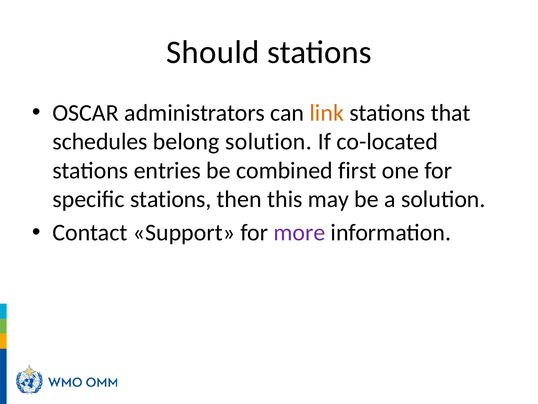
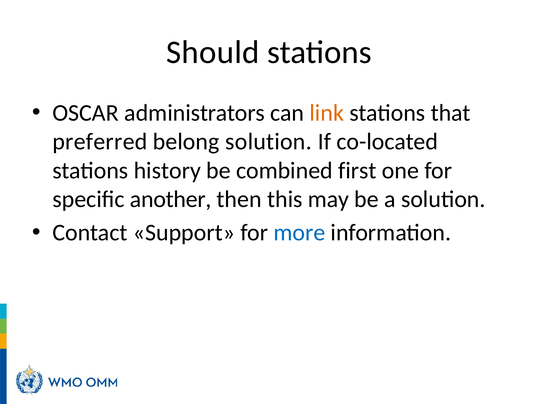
schedules: schedules -> preferred (100, 142)
entries: entries -> history (167, 170)
specific stations: stations -> another (171, 199)
more colour: purple -> blue (299, 232)
